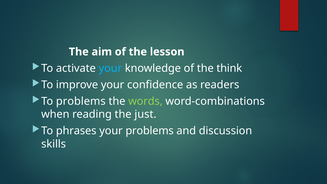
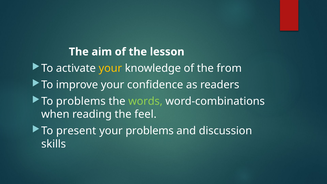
your colour: light blue -> yellow (110, 68)
think: think -> from (229, 68)
just: just -> feel (145, 114)
phrases: phrases -> present (76, 131)
